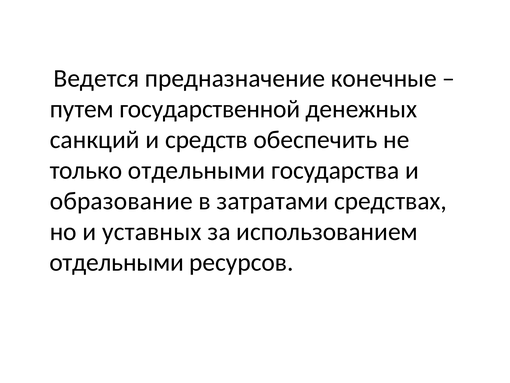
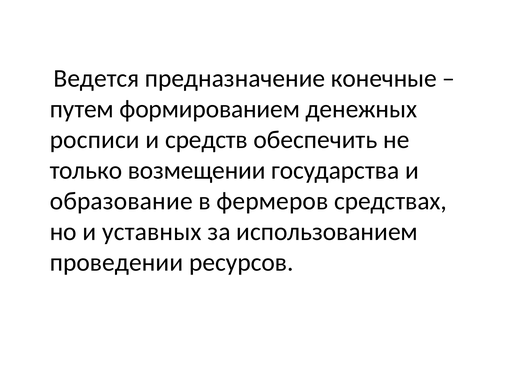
государственной: государственной -> формированием (210, 109)
санкций: санкций -> росписи (95, 140)
только отдельными: отдельными -> возмещении (197, 170)
затратами: затратами -> фермеров (272, 201)
отдельными: отдельными -> проведении (116, 262)
